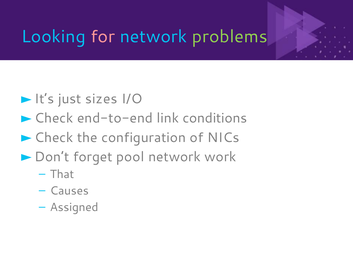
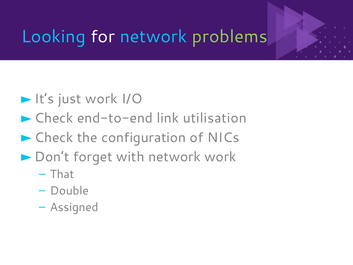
for colour: pink -> white (103, 36)
just sizes: sizes -> work (101, 99)
conditions: conditions -> utilisation (215, 118)
pool: pool -> with (130, 157)
Causes: Causes -> Double (69, 191)
